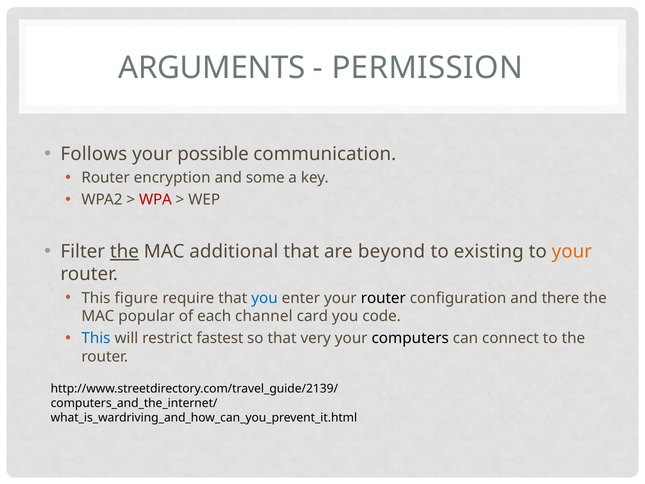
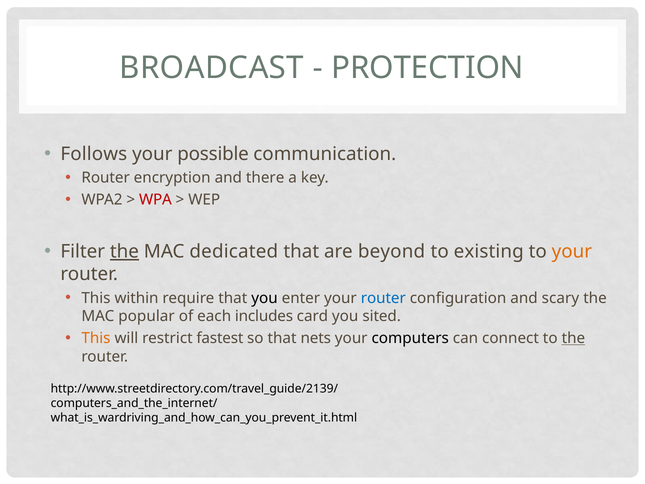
ARGUMENTS: ARGUMENTS -> BROADCAST (212, 68)
PERMISSION: PERMISSION -> PROTECTION (428, 68)
some: some -> there (265, 178)
additional: additional -> dedicated (234, 252)
figure: figure -> within (136, 298)
you colour: blue -> black (264, 298)
router colour: black -> blue (383, 298)
there: there -> scary (560, 298)
channel: channel -> includes (264, 316)
code: code -> sited (382, 316)
This colour: blue -> orange (96, 338)
very: very -> nets (316, 338)
the underline: none -> present (573, 338)
